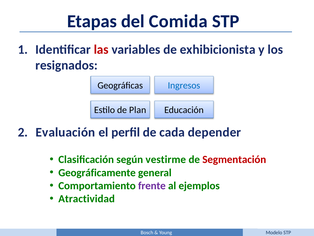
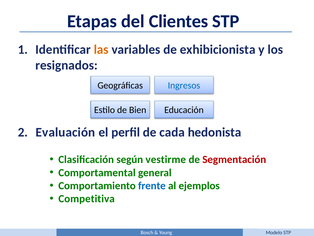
Comida: Comida -> Clientes (179, 21)
las colour: red -> orange (101, 50)
Plan: Plan -> Bien (138, 110)
depender: depender -> hedonista (215, 132)
Geográficamente: Geográficamente -> Comportamental (97, 172)
frente colour: purple -> blue (152, 185)
Atractividad: Atractividad -> Competitiva (87, 198)
